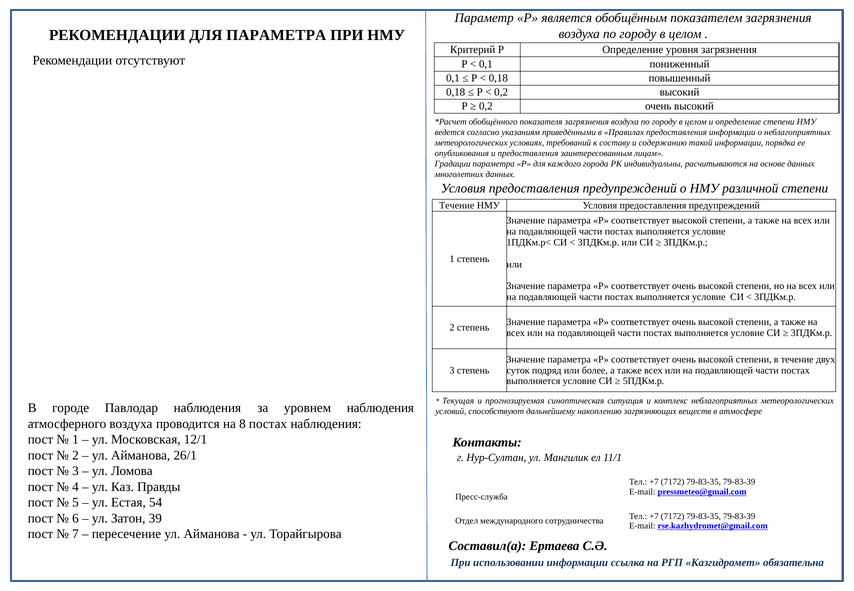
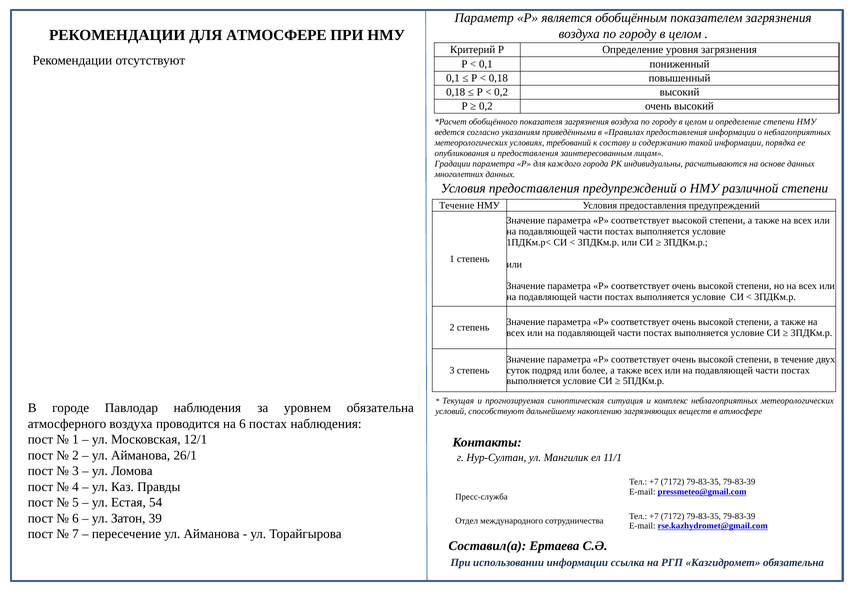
ДЛЯ ПАРАМЕТРА: ПАРАМЕТРА -> АТМОСФЕРЕ (276, 35)
уровнем наблюдения: наблюдения -> обязательна (380, 408)
на 8: 8 -> 6 (242, 424)
